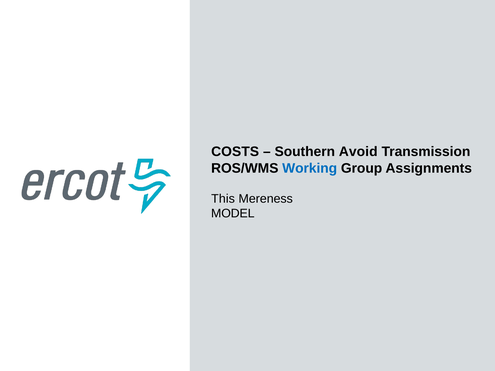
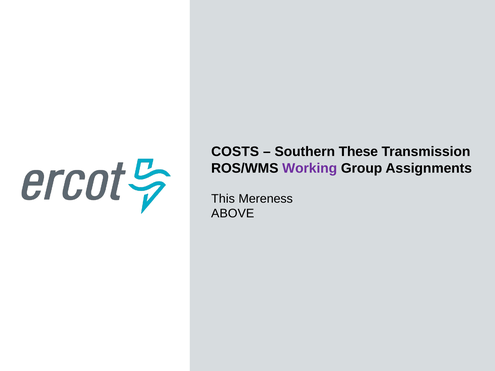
Avoid: Avoid -> These (358, 152)
Working colour: blue -> purple (310, 168)
MODEL: MODEL -> ABOVE (233, 214)
